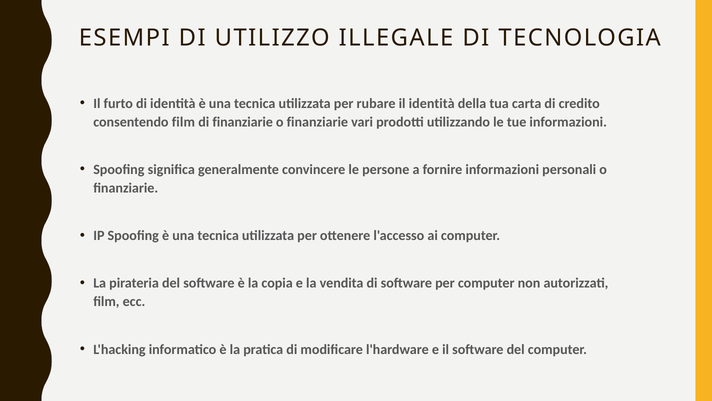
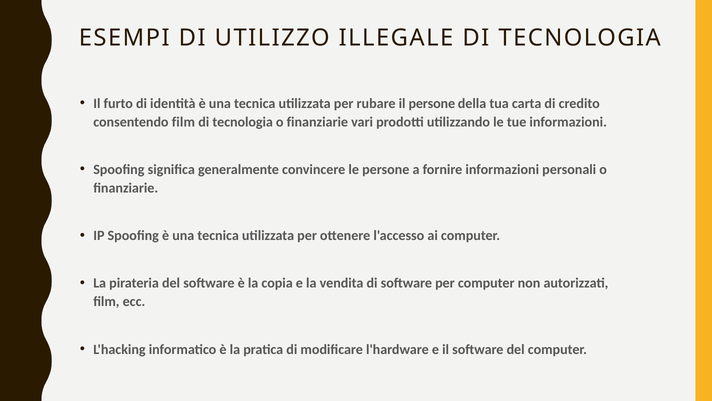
il identità: identità -> persone (432, 103)
finanziarie: finanziarie -> tecnologia (243, 122)
